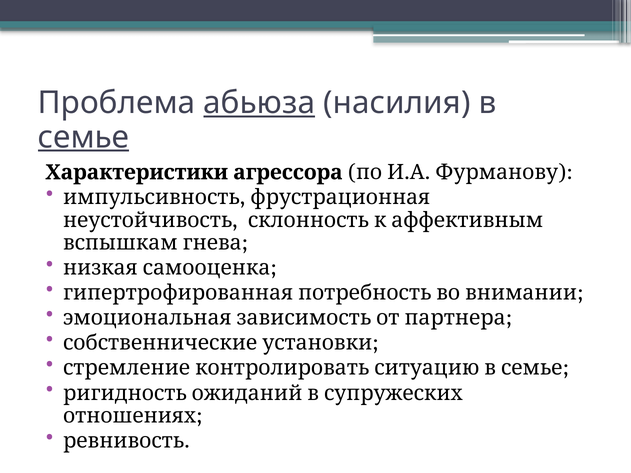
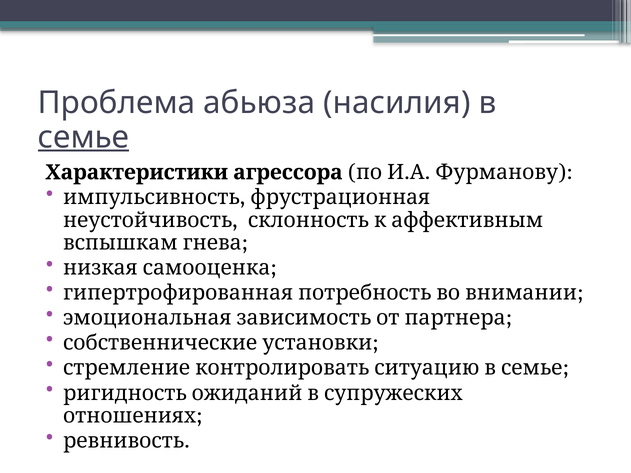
абьюза underline: present -> none (259, 103)
